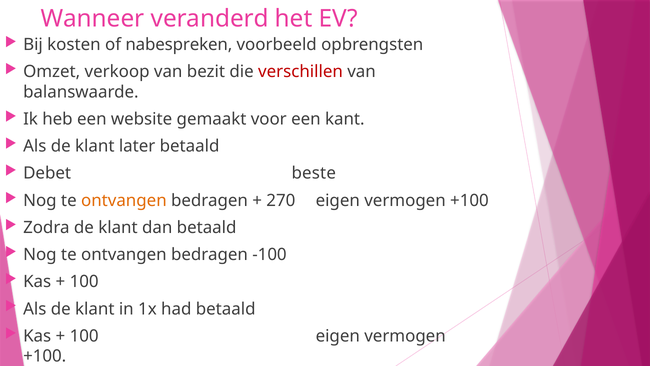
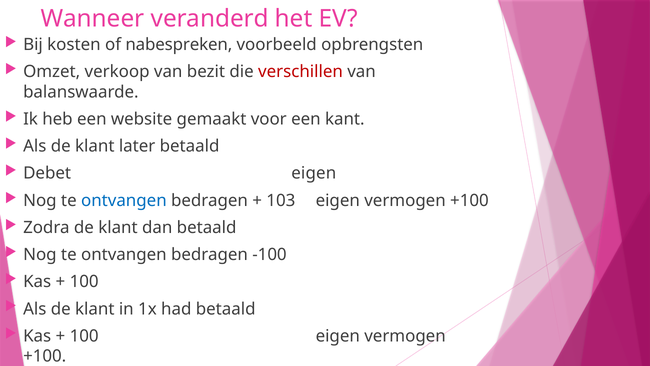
Debet beste: beste -> eigen (314, 173)
ontvangen colour: orange -> blue (124, 200)
270: 270 -> 103 (281, 200)
